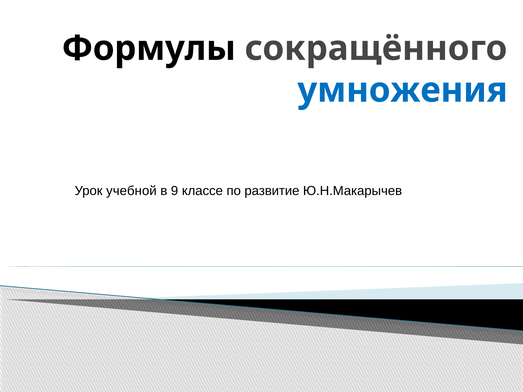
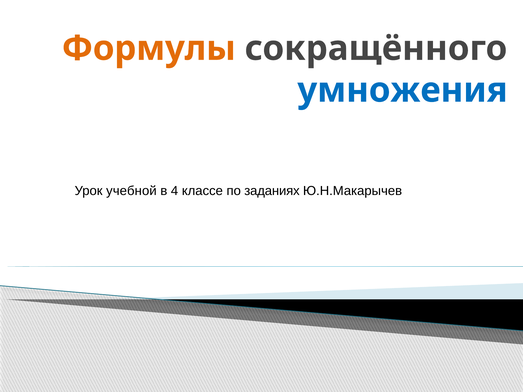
Формулы colour: black -> orange (149, 48)
9: 9 -> 4 (175, 191)
развитие: развитие -> заданиях (272, 191)
